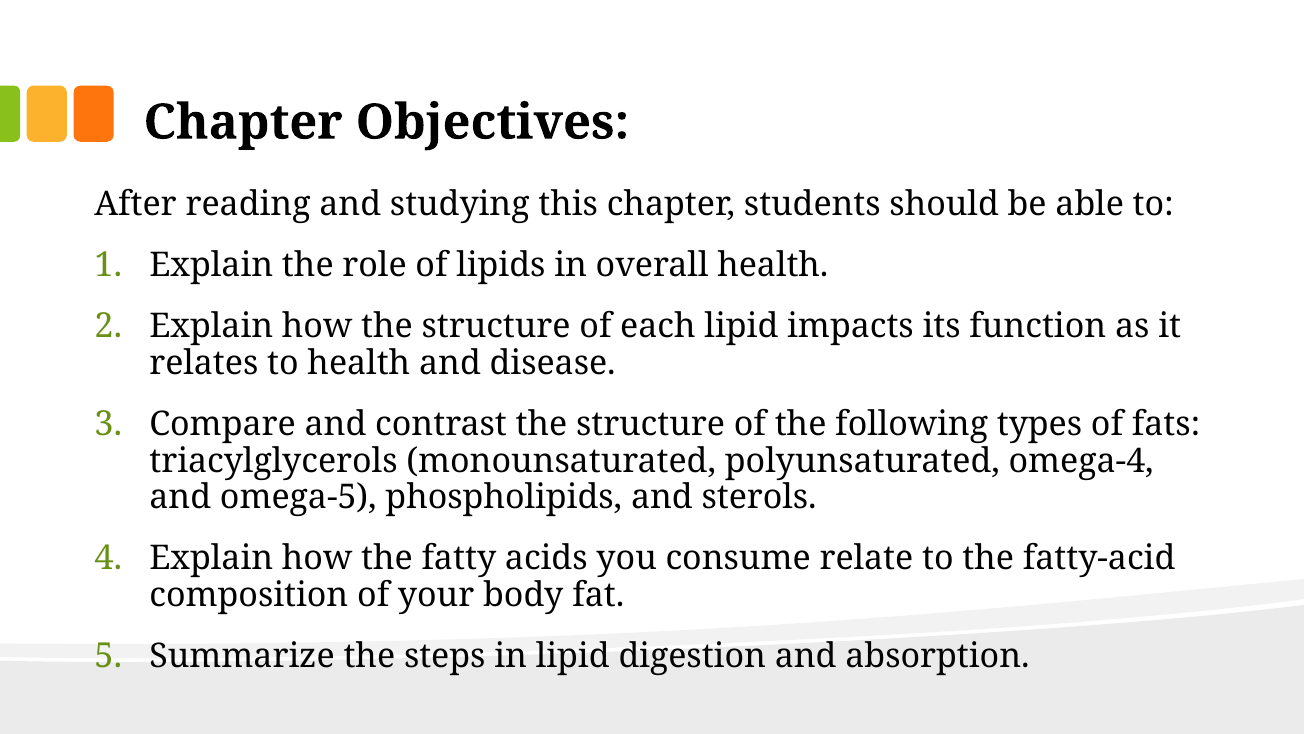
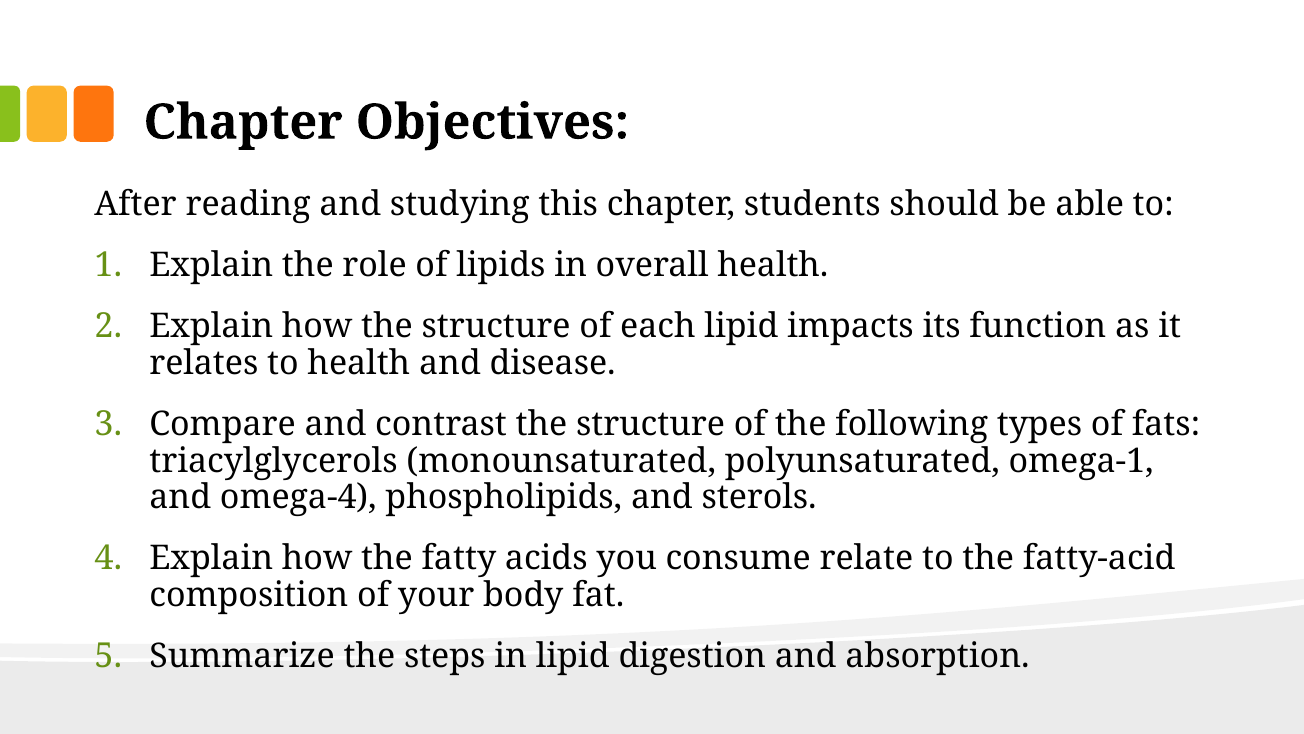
omega-4: omega-4 -> omega-1 (1081, 461)
omega-5: omega-5 -> omega-4 (298, 497)
